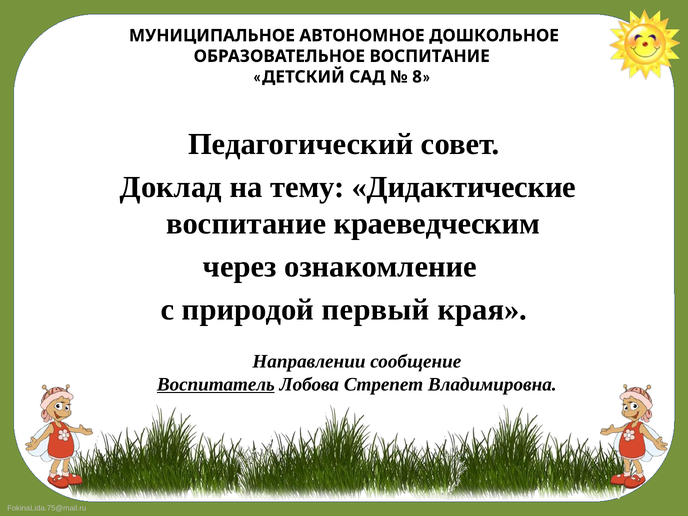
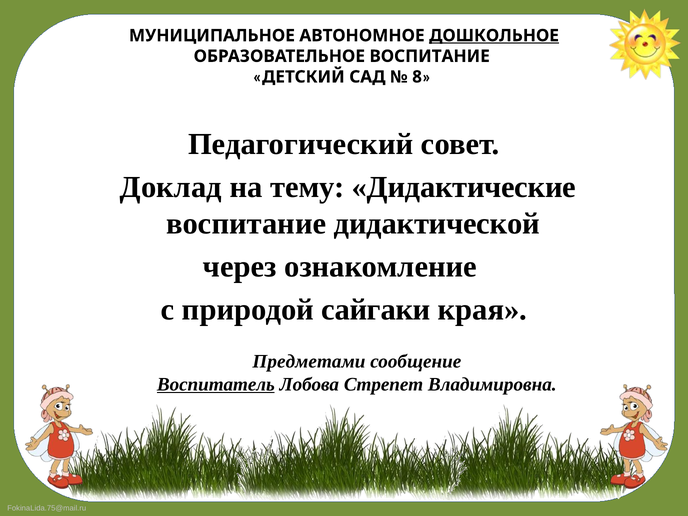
ДОШКОЛЬНОЕ underline: none -> present (494, 36)
краеведческим: краеведческим -> дидактической (437, 224)
первый: первый -> сайгаки (376, 309)
Направлении: Направлении -> Предметами (309, 361)
